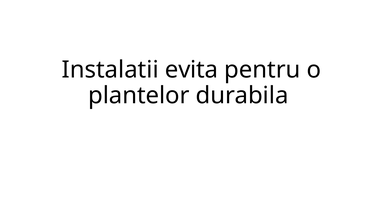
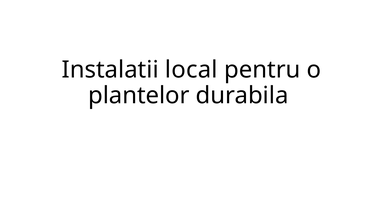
evita: evita -> local (191, 70)
